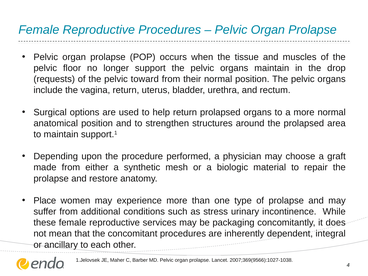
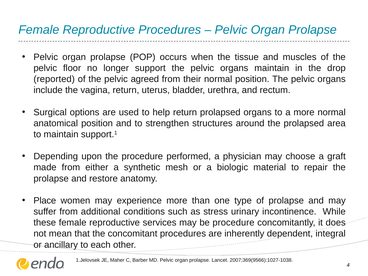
requests: requests -> reported (54, 79)
toward: toward -> agreed (145, 79)
be packaging: packaging -> procedure (233, 223)
